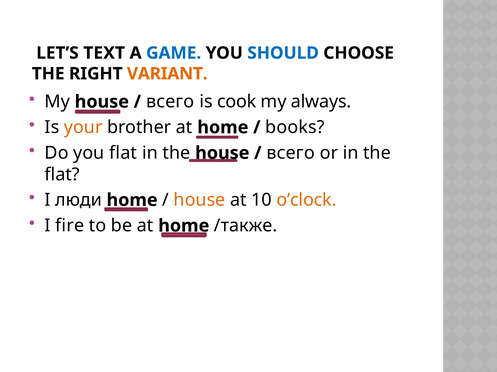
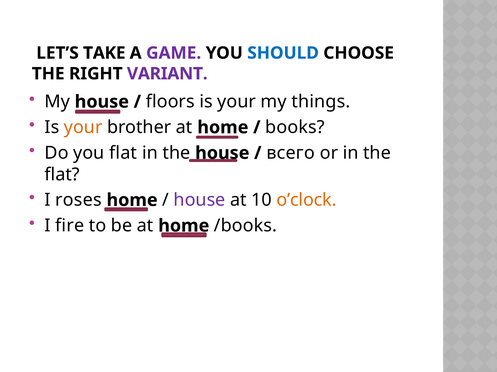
TEXT: TEXT -> TAKE (104, 53)
GAME colour: blue -> purple (174, 53)
VARIANT colour: orange -> purple (167, 74)
всего: всего -> floors (170, 102)
cook: cook -> your (237, 102)
always: always -> things (321, 102)
люди: люди -> roses (78, 200)
house colour: orange -> purple (199, 200)
/также: /также -> /books (246, 226)
